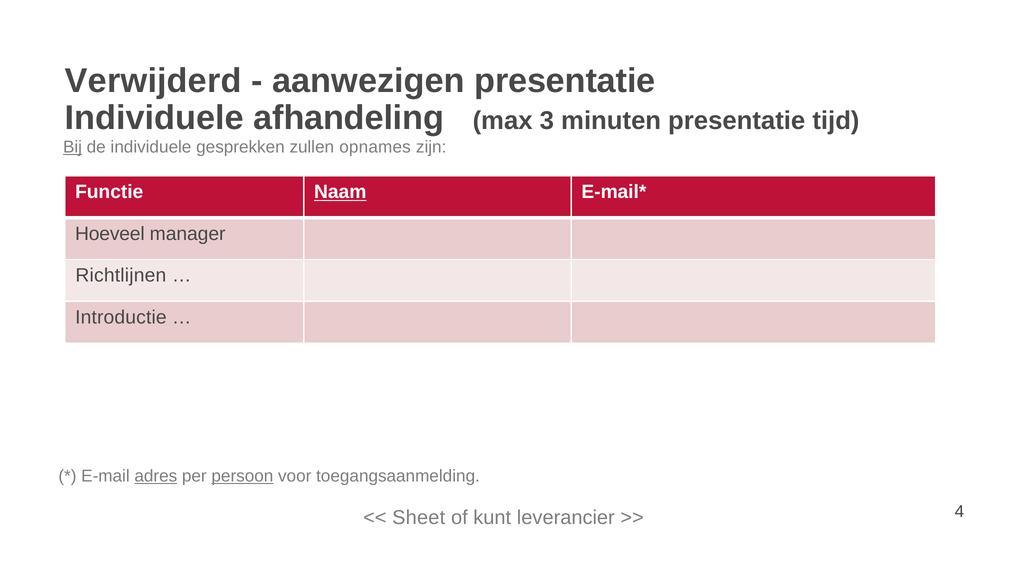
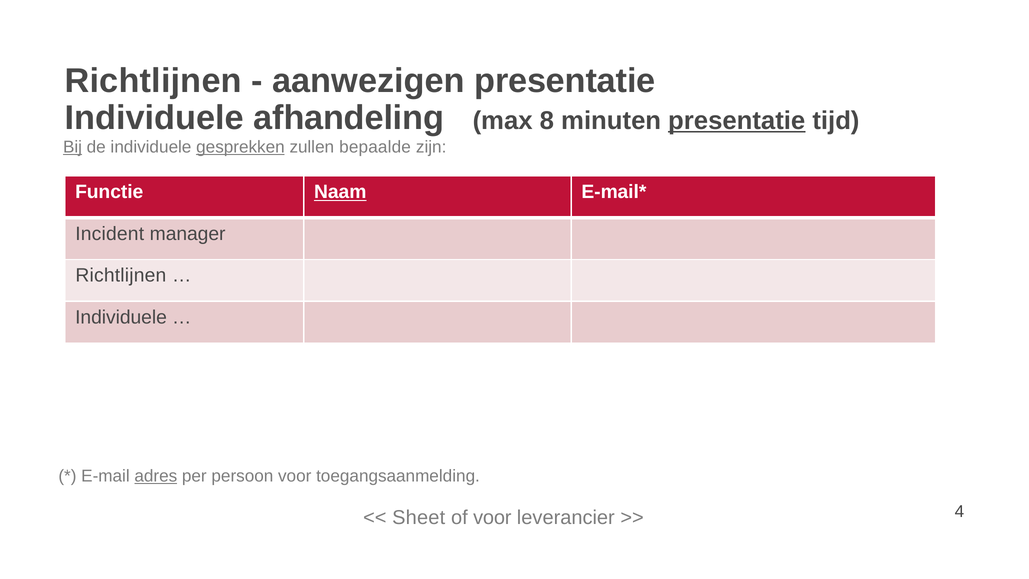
Verwijderd: Verwijderd -> Richtlijnen (153, 81)
3: 3 -> 8 (547, 121)
presentatie underline: none -> present (737, 121)
gesprekken underline: none -> present (240, 147)
opnames: opnames -> bepaalde (375, 147)
Hoeveel: Hoeveel -> Incident (110, 234)
Introductie: Introductie -> Individuele (121, 317)
persoon underline: present -> none (242, 476)
of kunt: kunt -> voor (492, 517)
